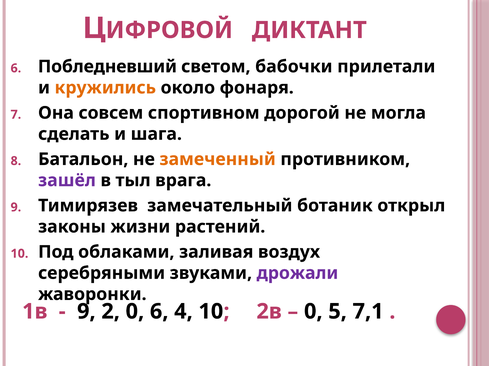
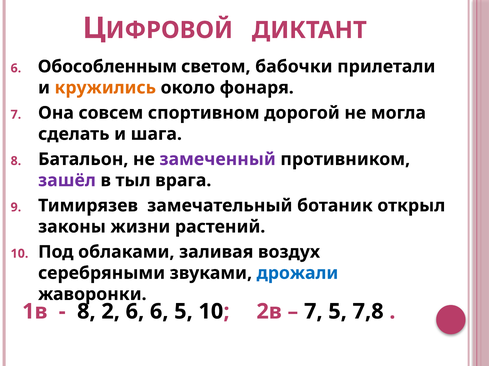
Побледневший: Побледневший -> Обособленным (107, 67)
замеченный colour: orange -> purple (218, 160)
дрожали colour: purple -> blue (297, 274)
9: 9 -> 8 (86, 312)
2 0: 0 -> 6 (135, 312)
6 4: 4 -> 5 (183, 312)
0: 0 -> 7 (313, 312)
7,1: 7,1 -> 7,8 (368, 312)
